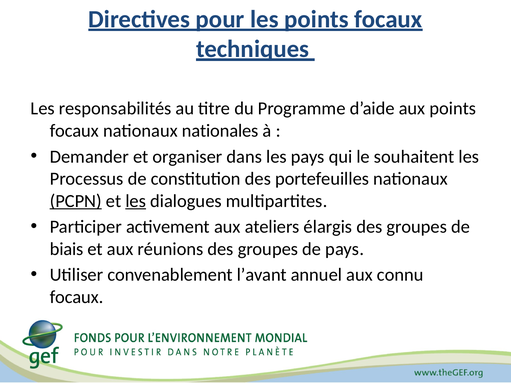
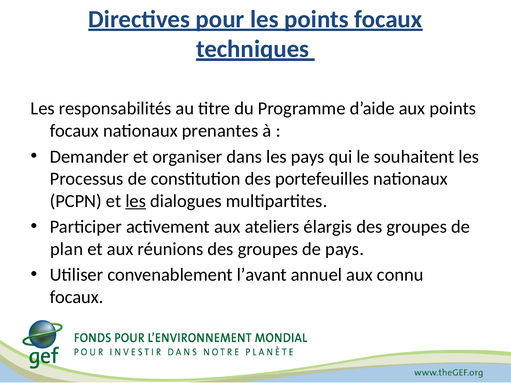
nationales: nationales -> prenantes (220, 131)
PCPN underline: present -> none (76, 201)
biais: biais -> plan (67, 249)
